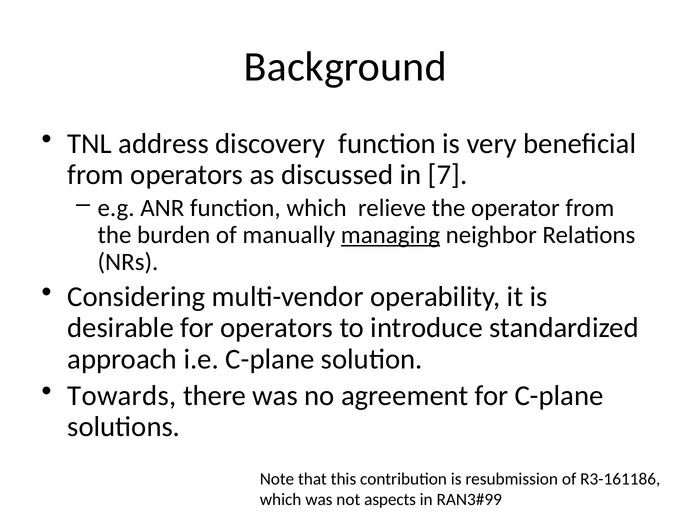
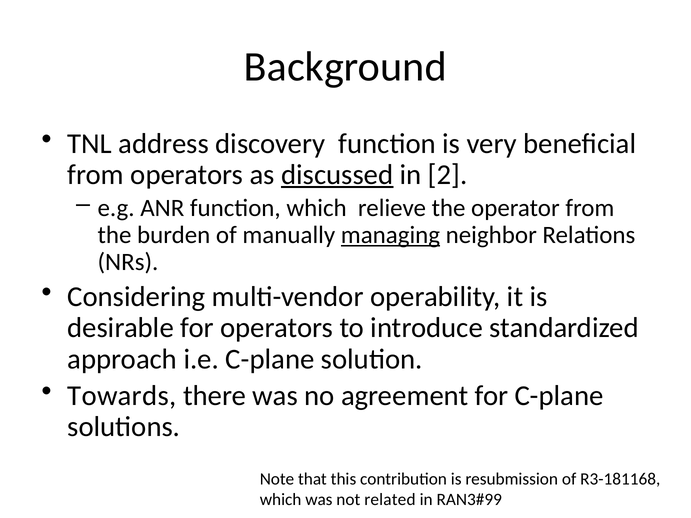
discussed underline: none -> present (337, 175)
7: 7 -> 2 (448, 175)
R3-161186: R3-161186 -> R3-181168 (620, 479)
aspects: aspects -> related (390, 500)
